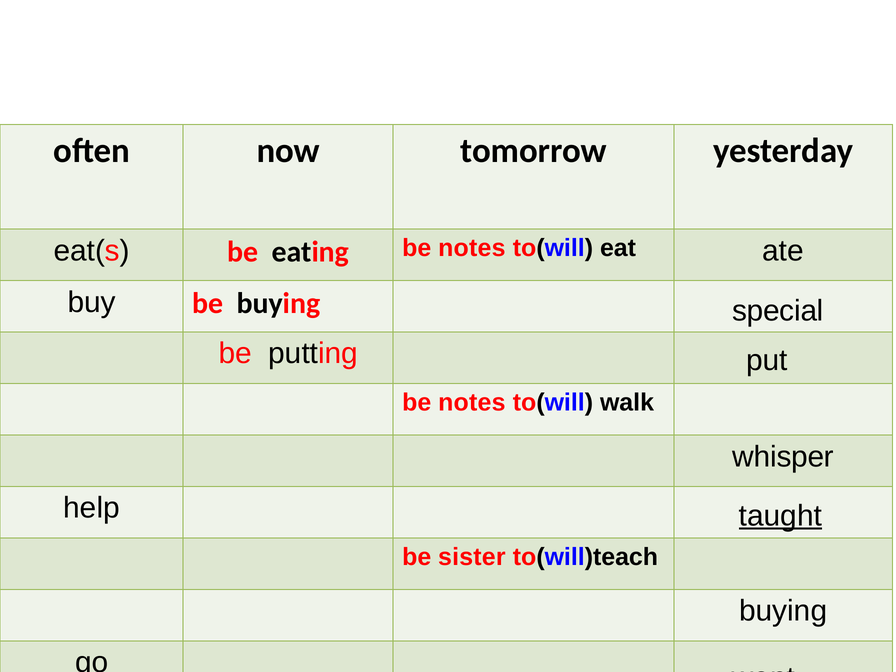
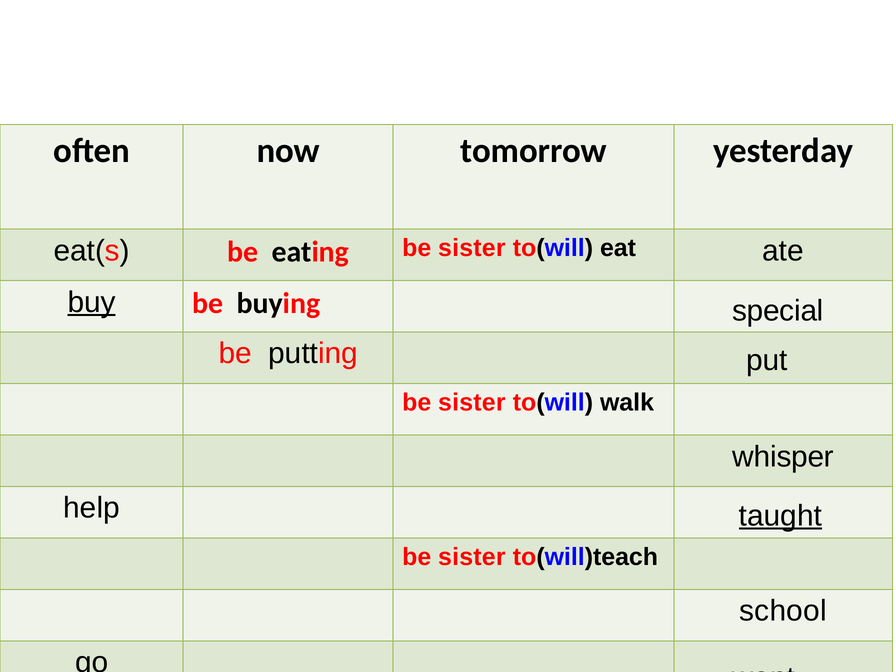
eating be notes: notes -> sister (472, 248)
buy underline: none -> present (92, 302)
notes: notes -> sister (472, 402)
buying: buying -> school (783, 611)
